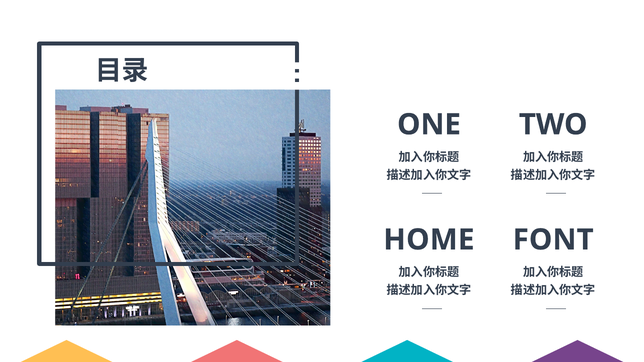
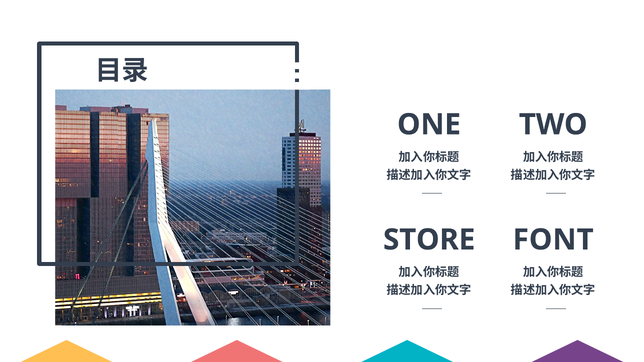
HOME: HOME -> STORE (429, 240)
